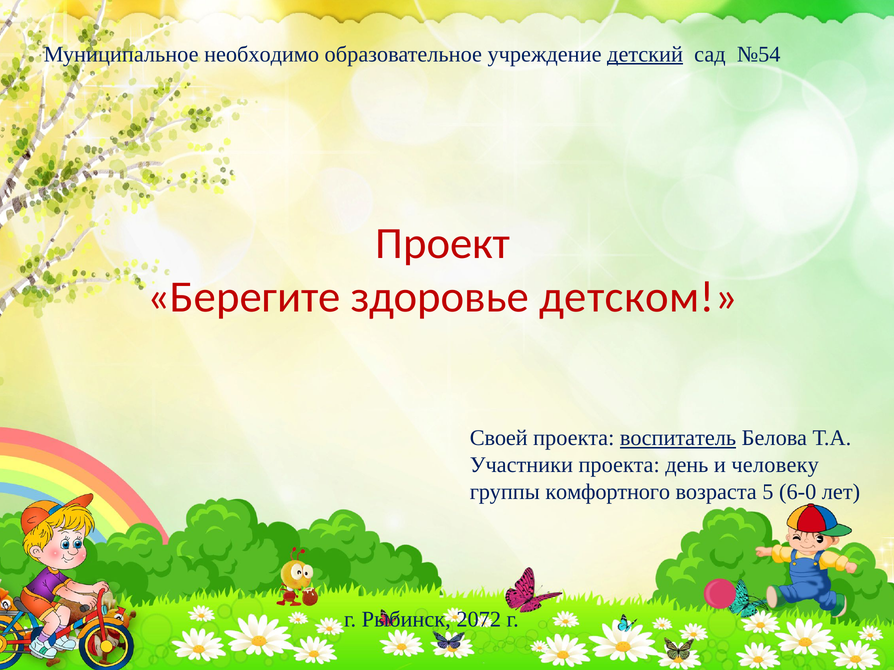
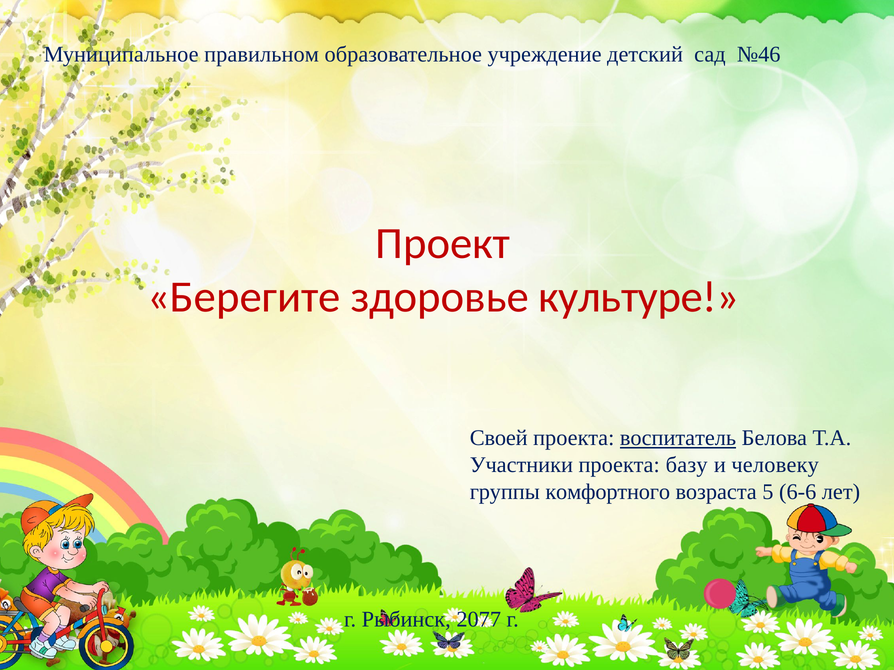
необходимо: необходимо -> правильном (262, 54)
детский underline: present -> none (645, 54)
№54: №54 -> №46 (759, 54)
детском: детском -> культуре (639, 297)
день: день -> базу (687, 465)
6-0: 6-0 -> 6-6 (798, 492)
2072: 2072 -> 2077 (479, 620)
